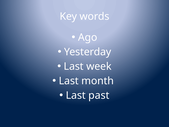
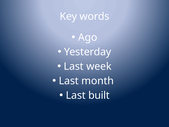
past: past -> built (99, 95)
